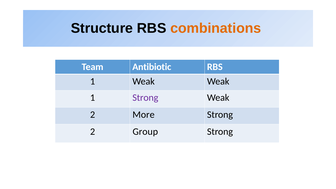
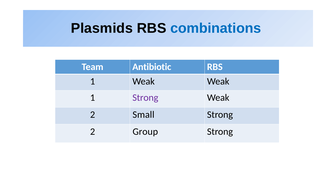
Structure: Structure -> Plasmids (102, 28)
combinations colour: orange -> blue (216, 28)
More: More -> Small (144, 115)
